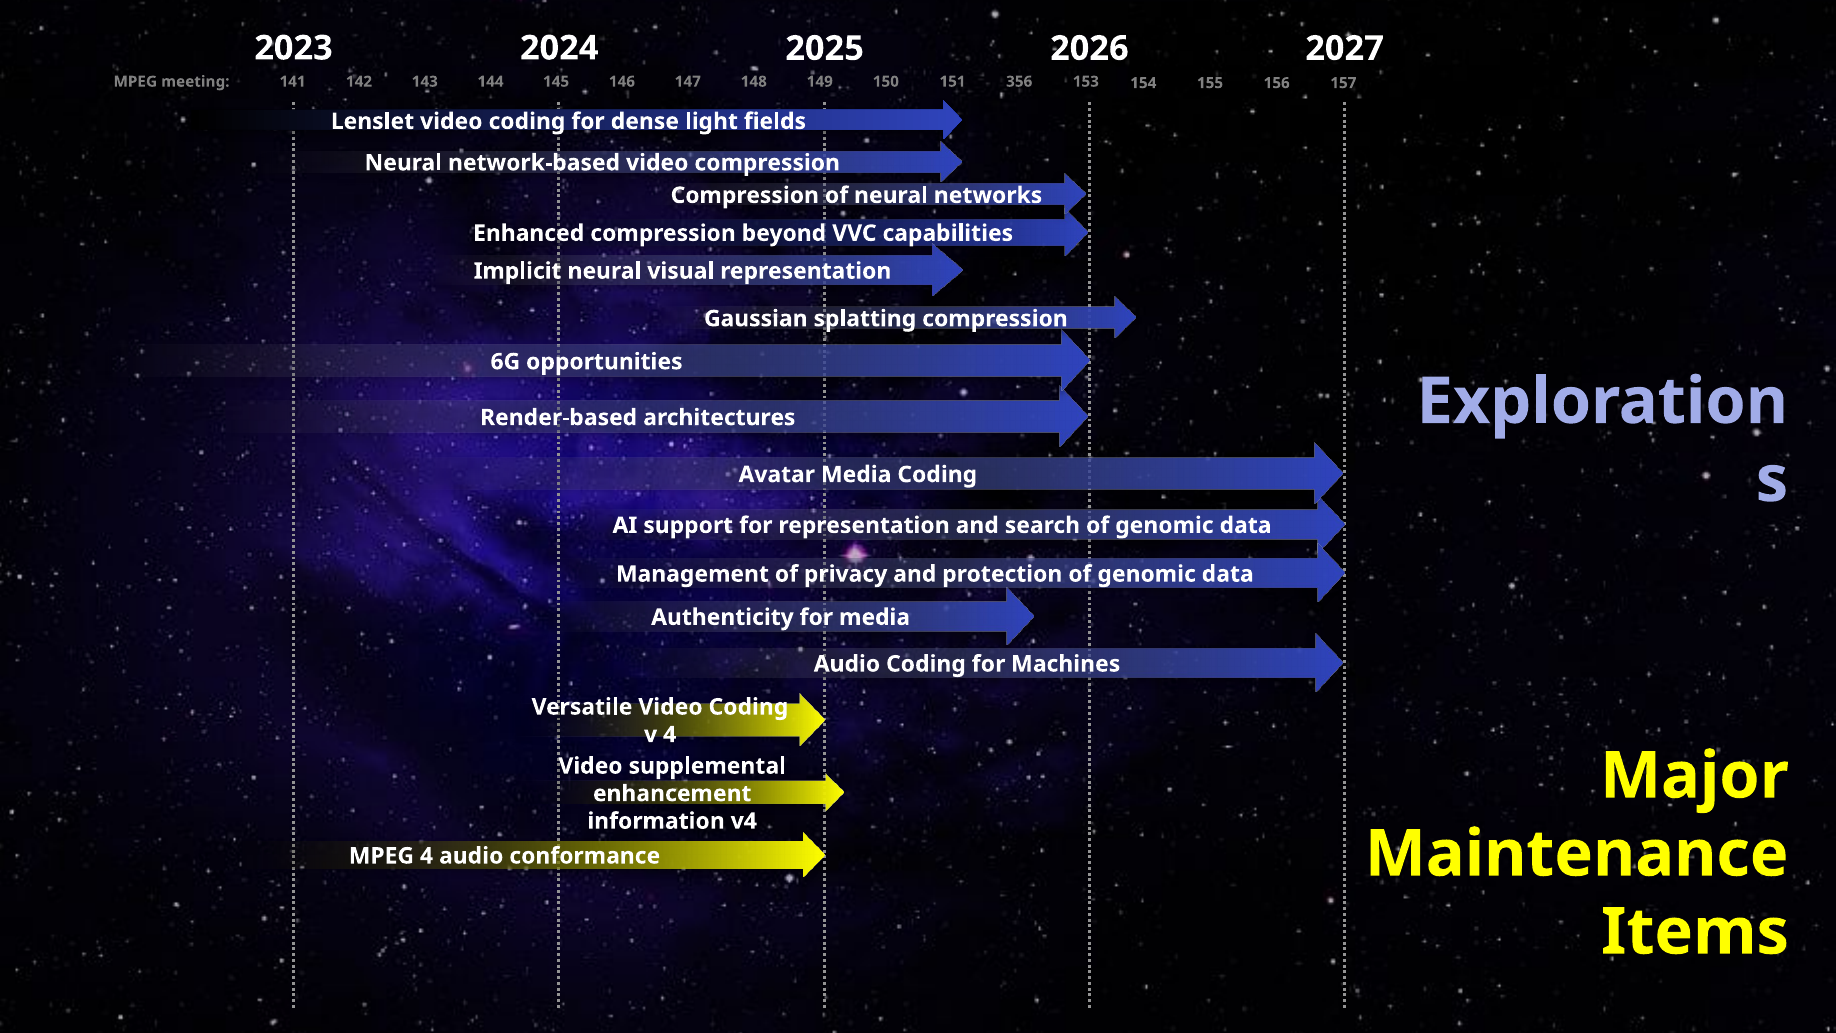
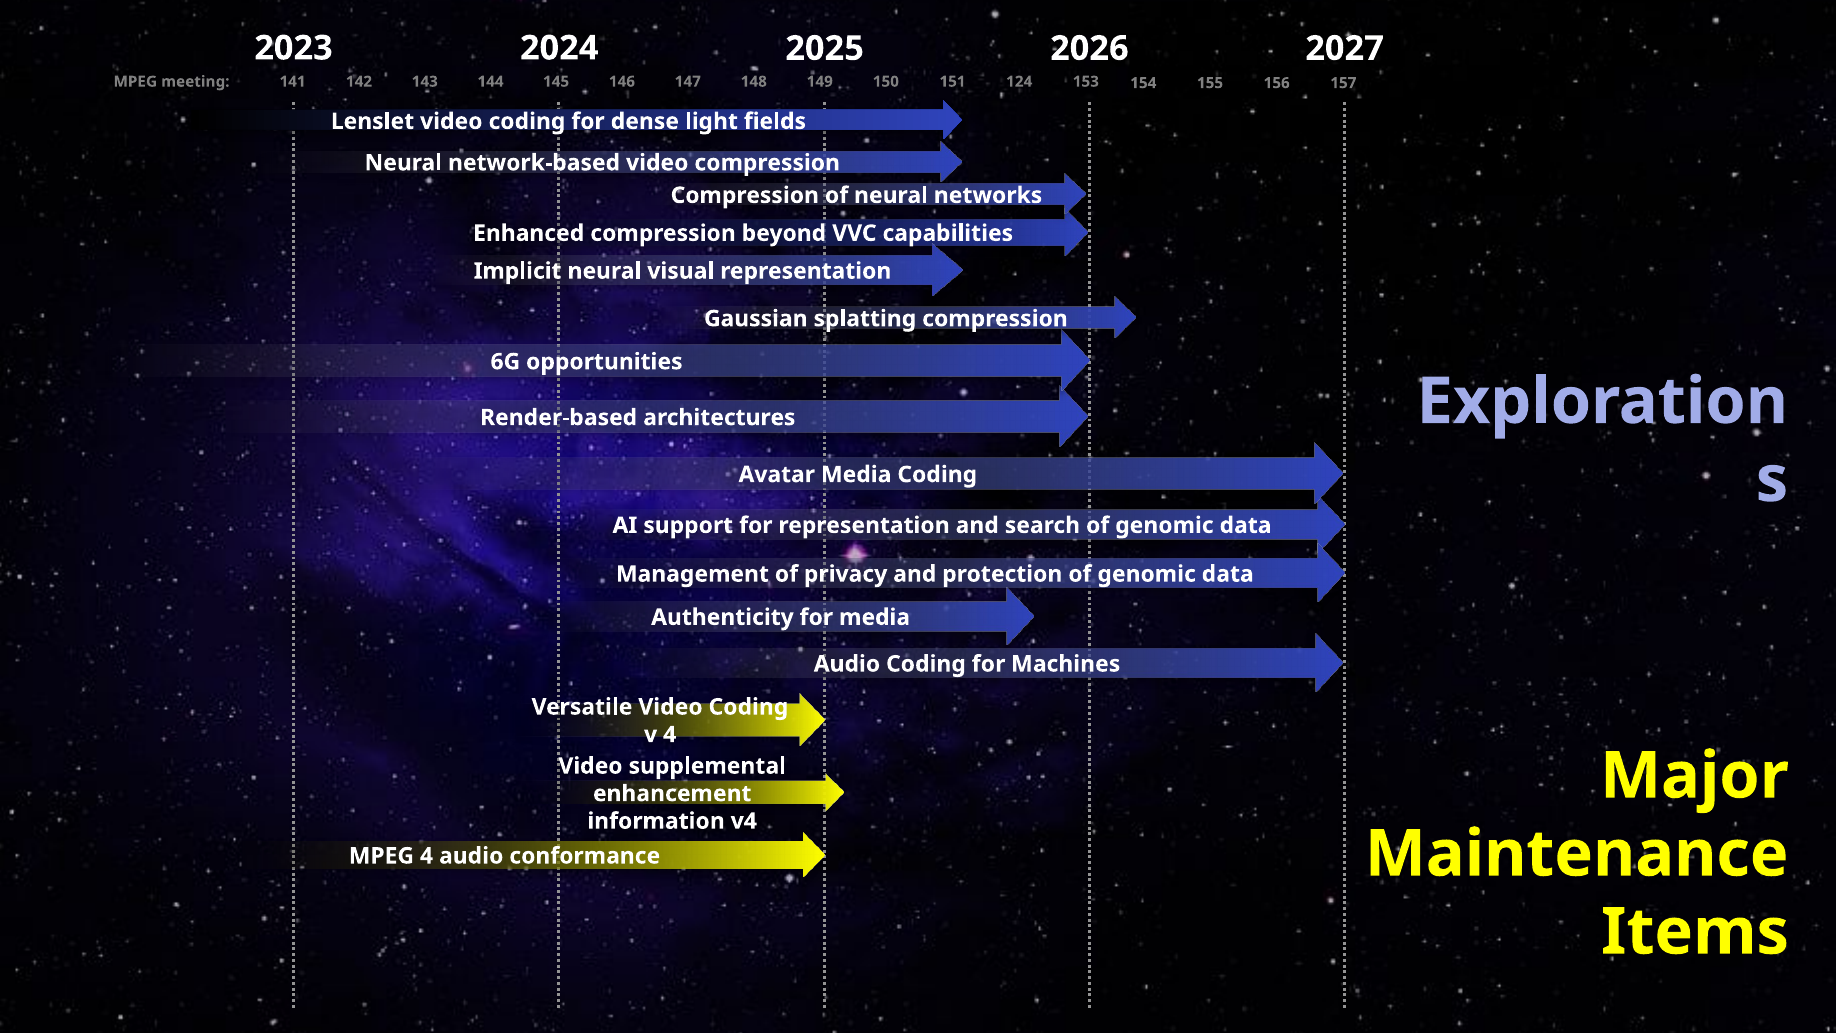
356: 356 -> 124 (1019, 82)
